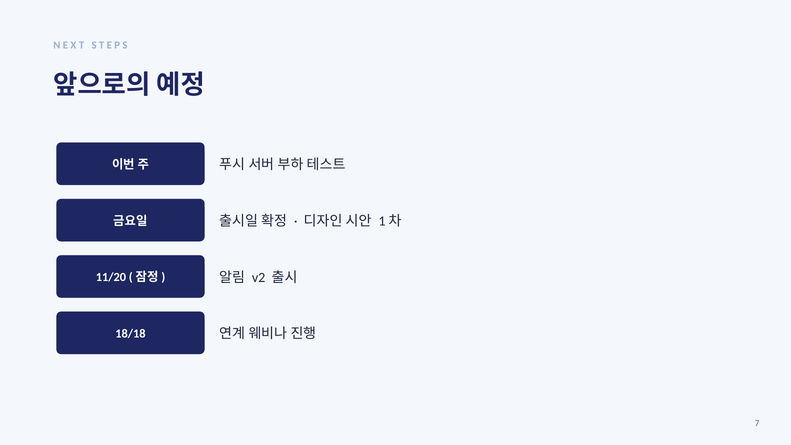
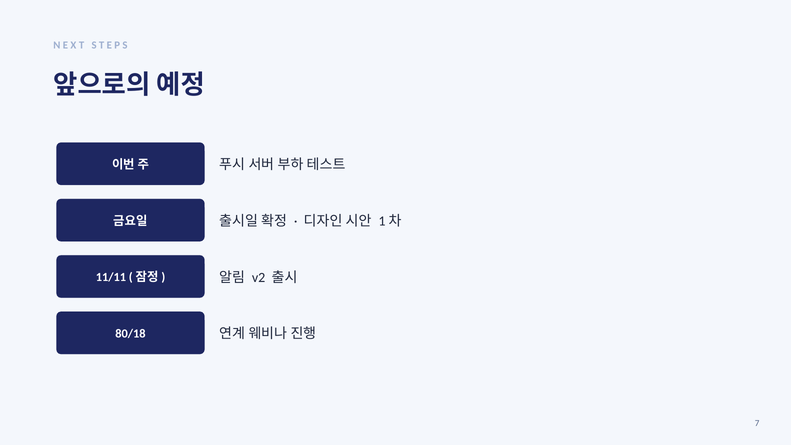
11/20: 11/20 -> 11/11 (111, 277)
18/18: 18/18 -> 80/18 (130, 334)
